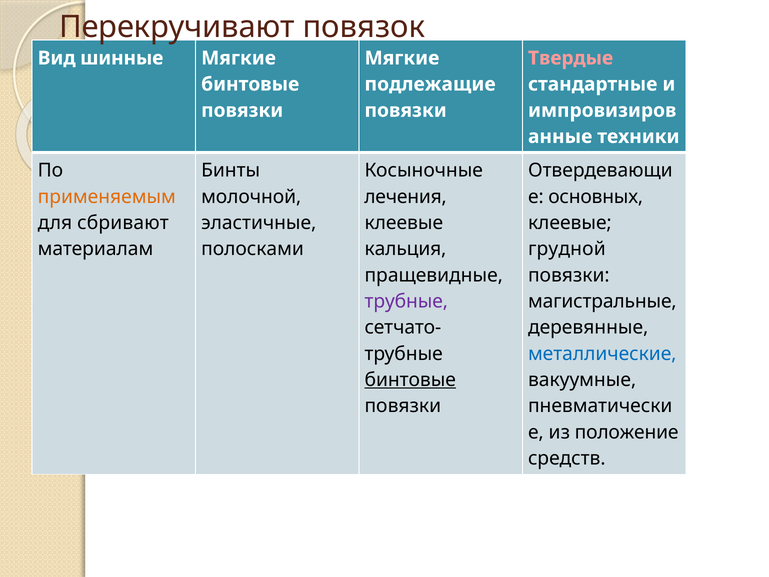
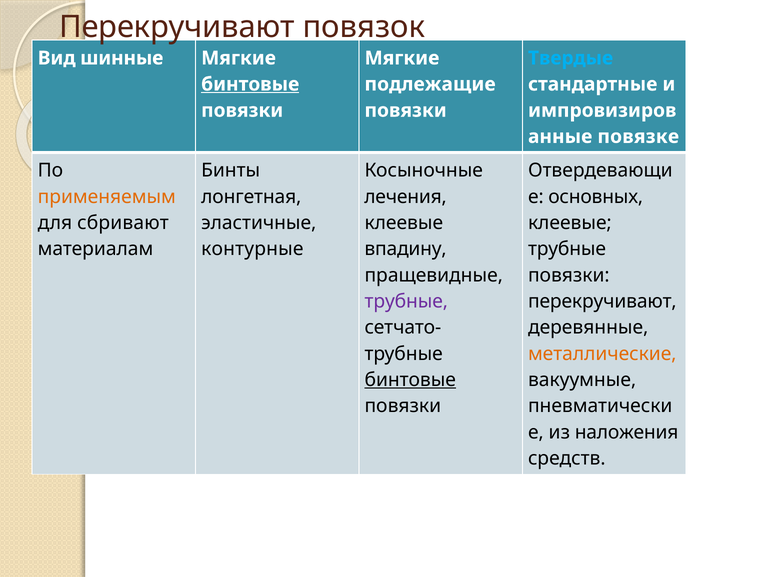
Твердые colour: pink -> light blue (571, 58)
бинтовые underline: none -> present (250, 84)
техники: техники -> повязке (638, 137)
молочной: молочной -> лонгетная (251, 197)
полосками: полосками -> контурные (252, 249)
кальция: кальция -> впадину (405, 249)
грудной: грудной -> трубные (567, 249)
магистральные: магистральные -> перекручивают (602, 301)
металлические colour: blue -> orange (602, 354)
положение: положение -> наложения (627, 432)
